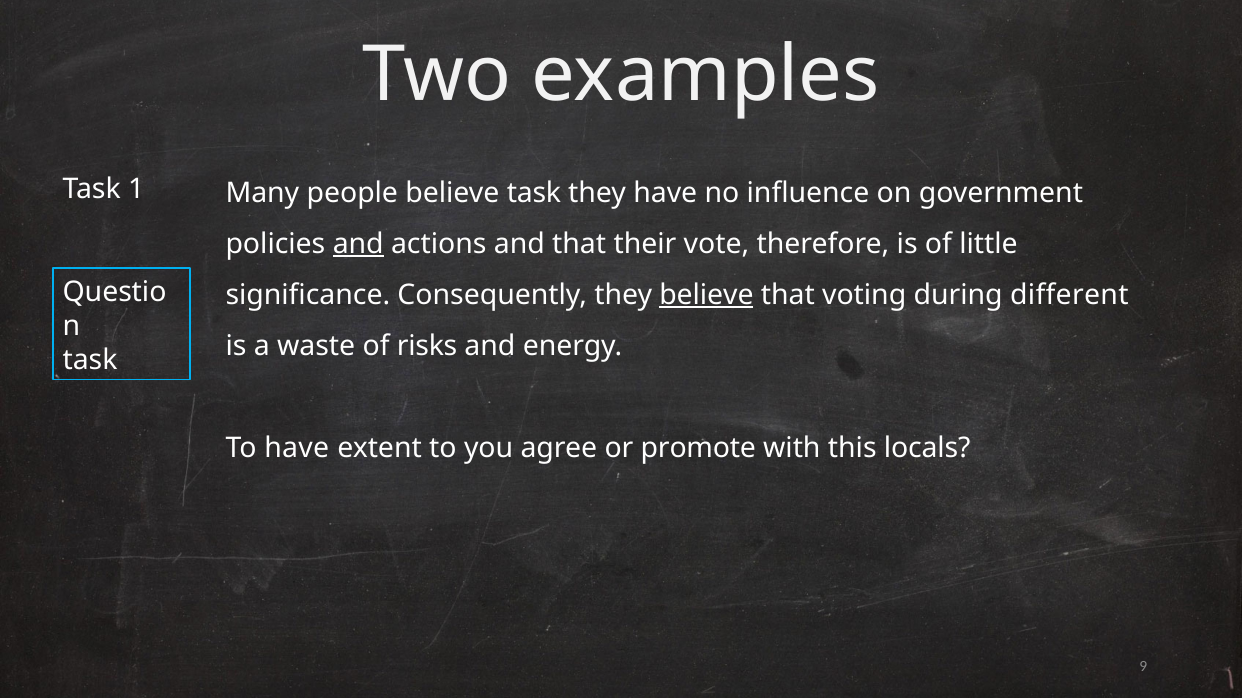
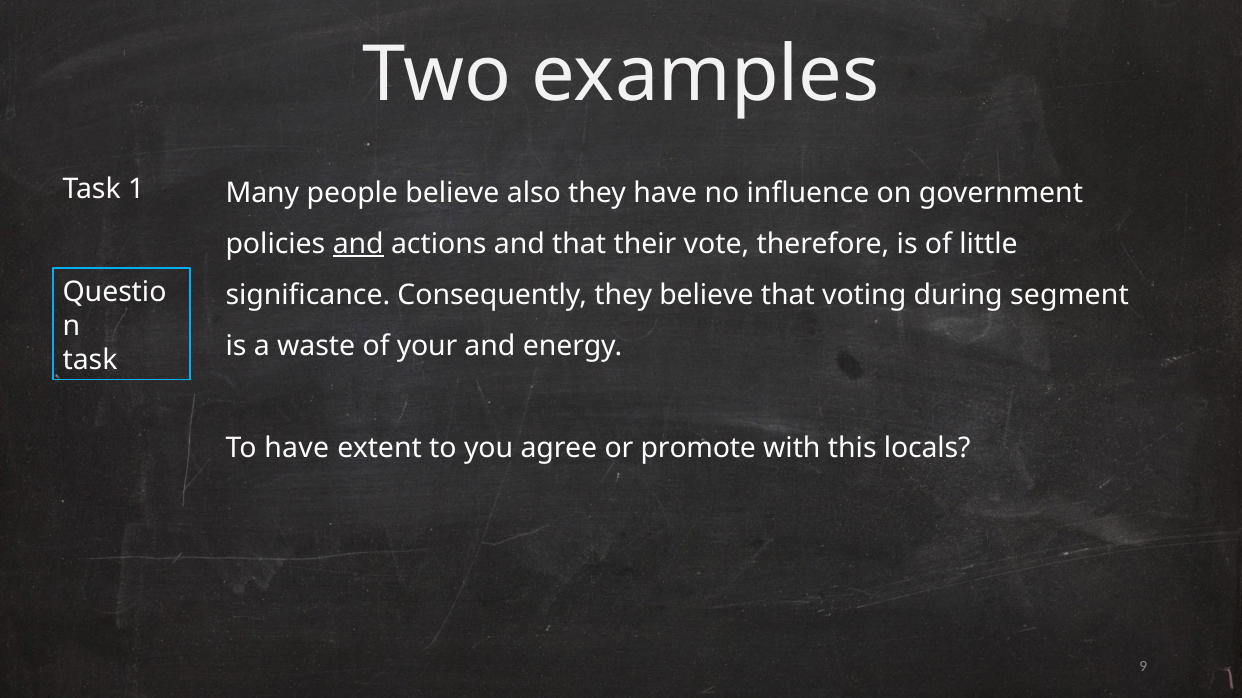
believe task: task -> also (534, 193)
believe underline: present -> none (706, 295)
different: different -> segment (1069, 295)
risks: risks -> your (427, 346)
